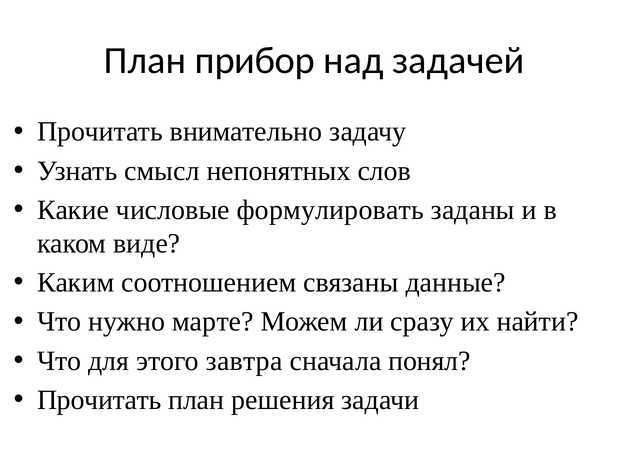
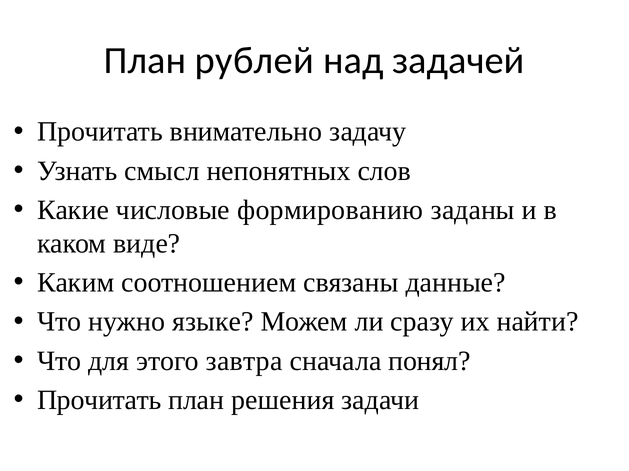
прибор: прибор -> рублей (255, 61)
формулировать: формулировать -> формированию (330, 210)
марте: марте -> языке (213, 322)
